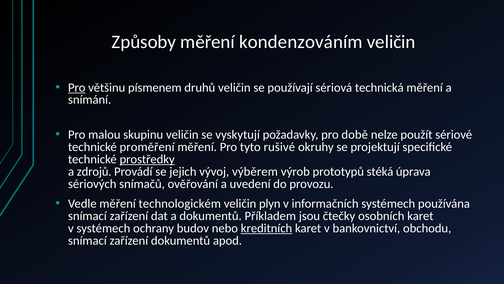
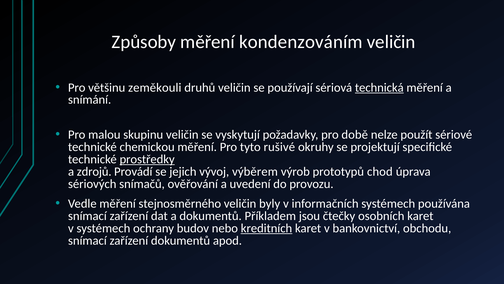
Pro underline: present -> none (77, 87)
písmenem: písmenem -> zeměkouli (155, 87)
technická underline: none -> present (379, 87)
proměření: proměření -> chemickou (147, 147)
stéká: stéká -> chod (380, 171)
technologickém: technologickém -> stejnosměrného (180, 203)
plyn: plyn -> byly (270, 203)
